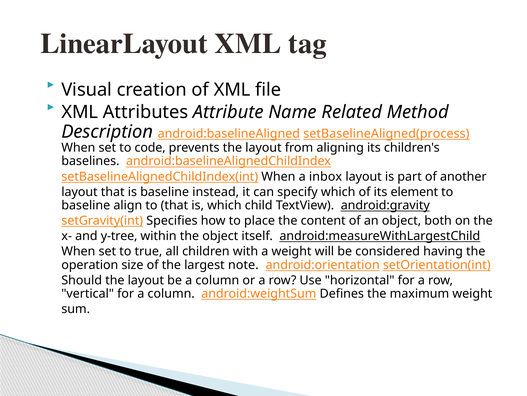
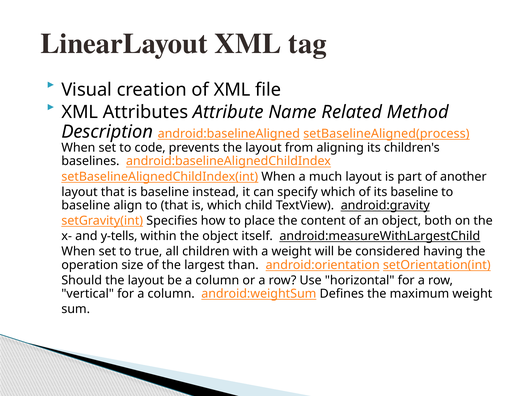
inbox: inbox -> much (326, 176)
its element: element -> baseline (414, 192)
y-tree: y-tree -> y-tells (119, 236)
note: note -> than (243, 264)
